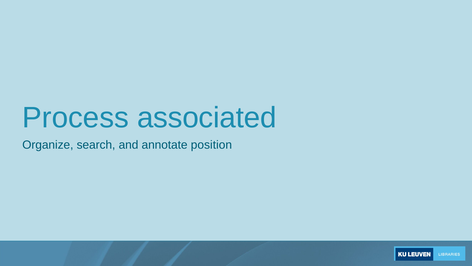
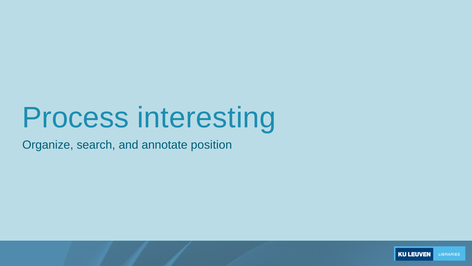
associated: associated -> interesting (207, 118)
